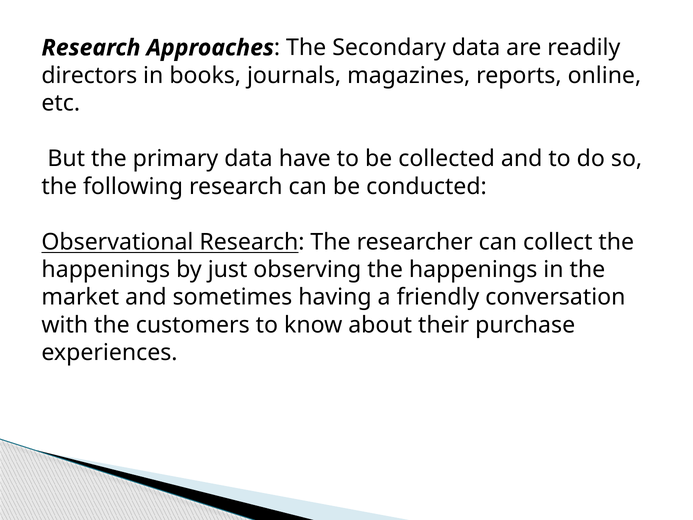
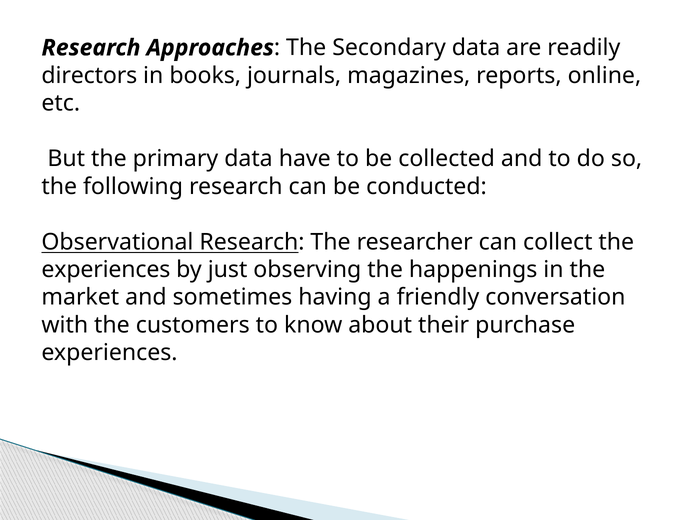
happenings: happenings -> experiences (106, 269)
